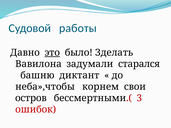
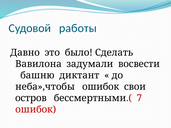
это underline: present -> none (52, 53)
Зделать: Зделать -> Сделать (114, 53)
старался: старался -> восвести (139, 64)
неба»,чтобы корнем: корнем -> ошибок (101, 87)
3: 3 -> 7 (139, 98)
